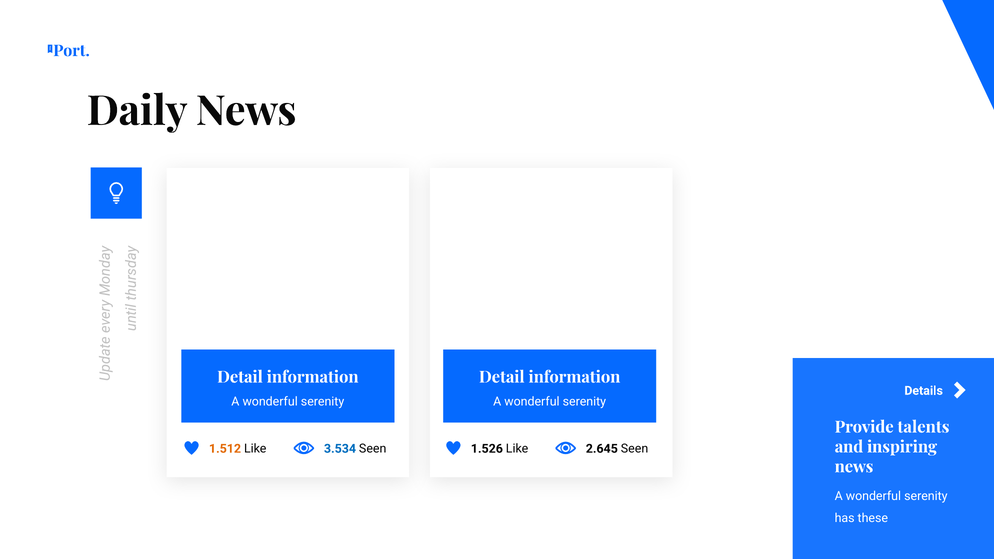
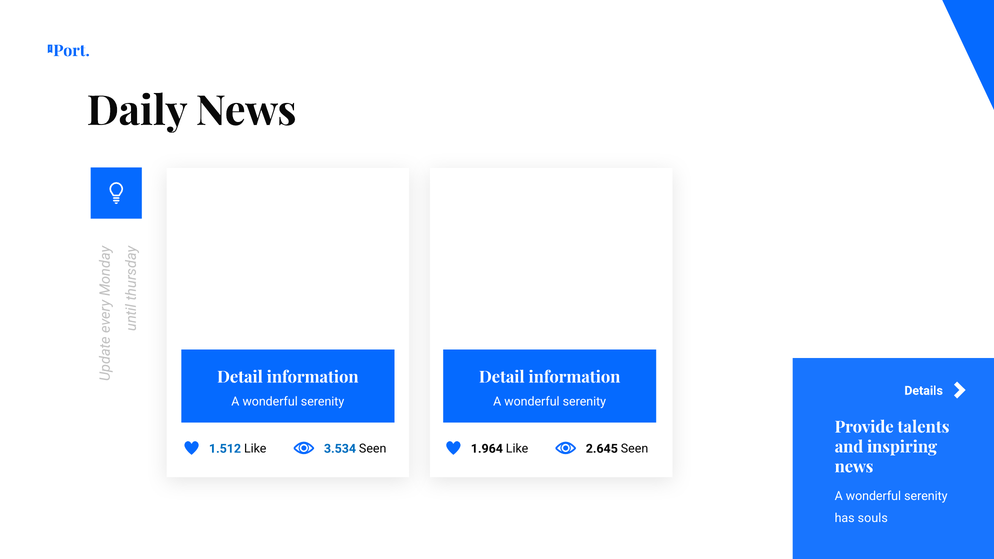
1.512 colour: orange -> blue (225, 449)
1.526: 1.526 -> 1.964 (487, 449)
these: these -> souls (873, 519)
